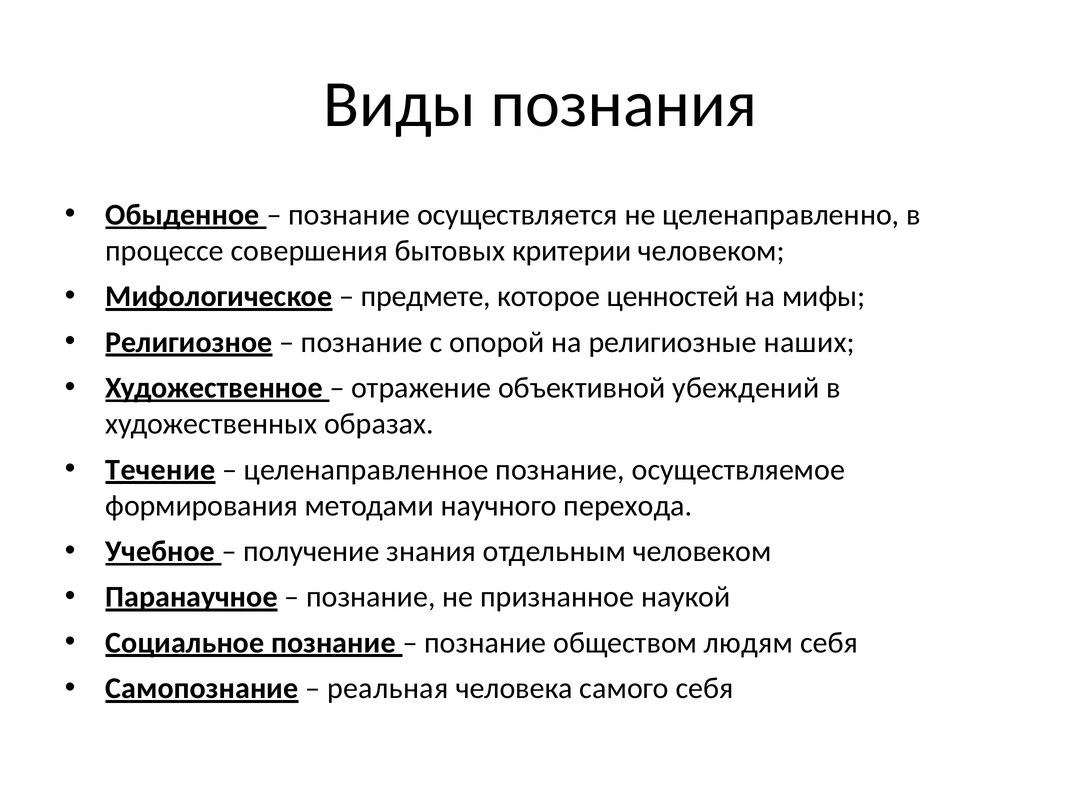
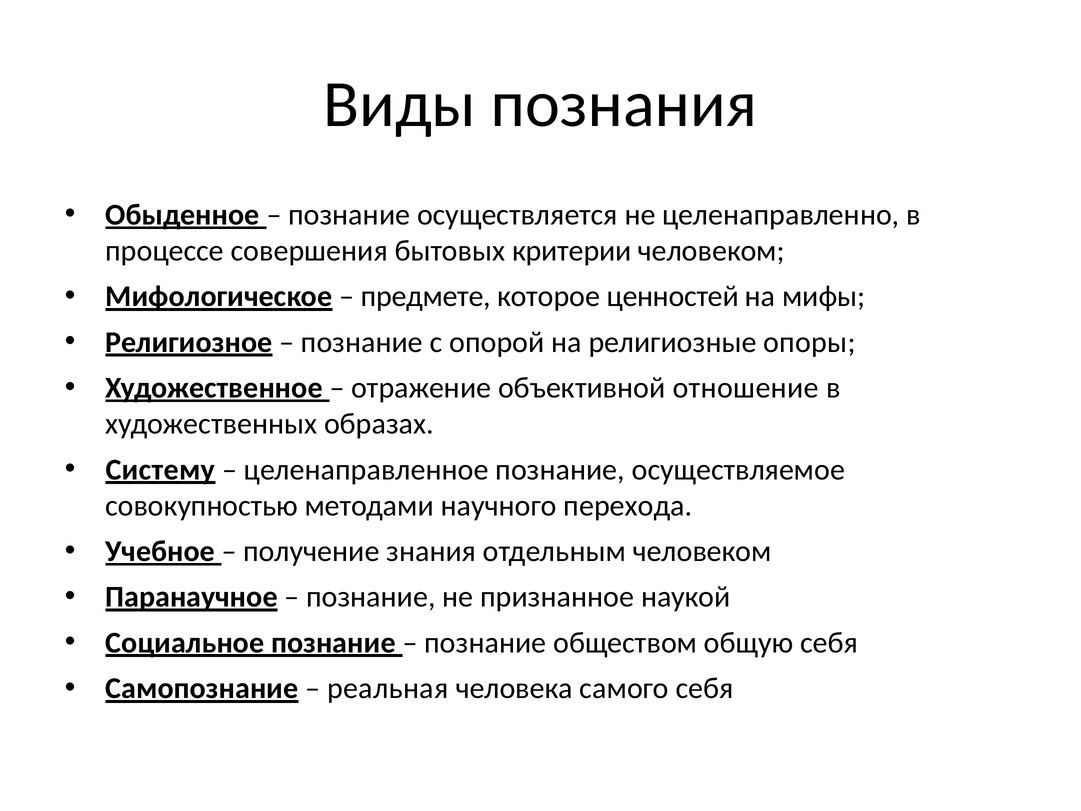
наших: наших -> опоры (809, 342)
убеждений: убеждений -> отношение (746, 388)
Течение: Течение -> Систему (160, 469)
формирования: формирования -> совокупностью (202, 506)
людям: людям -> общую (749, 643)
